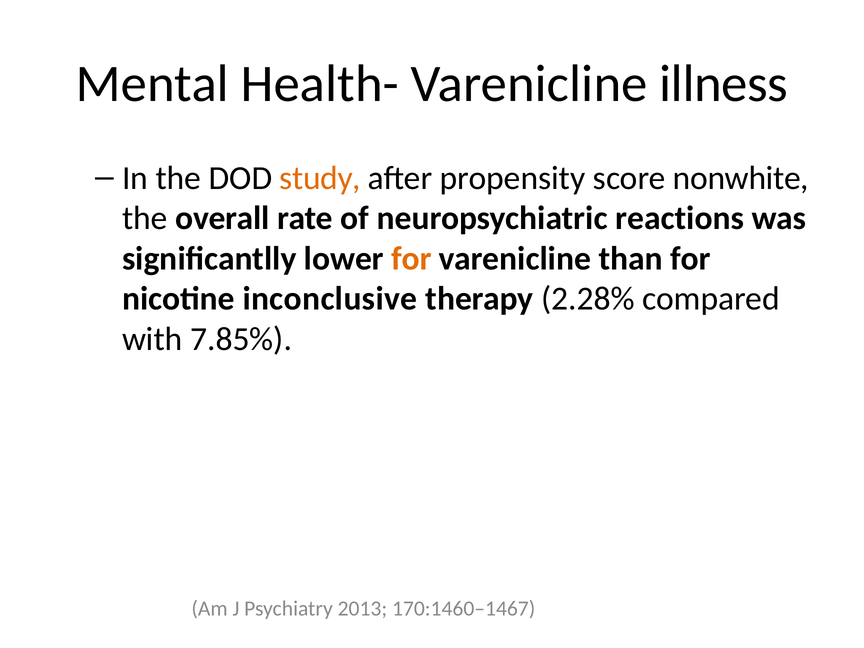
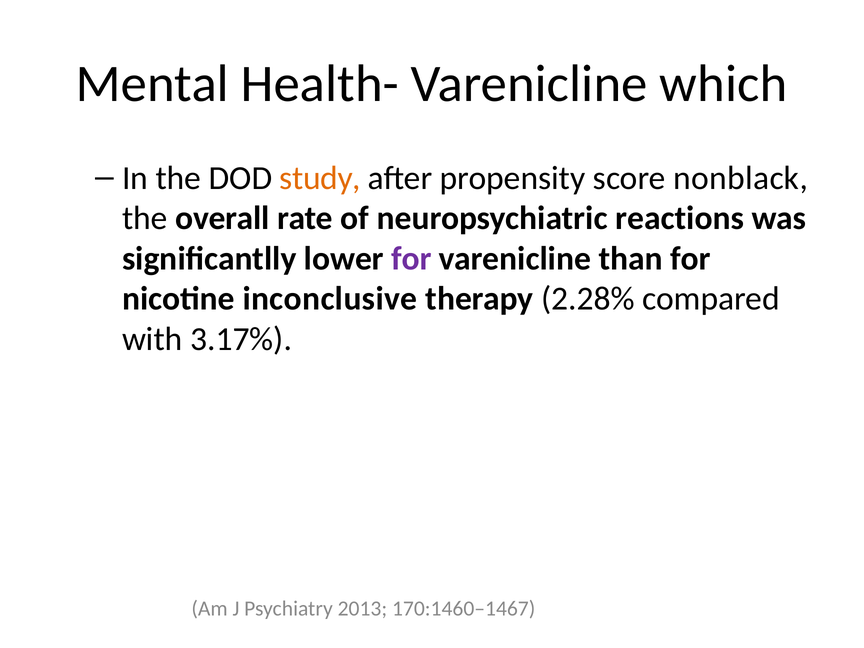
illness: illness -> which (723, 84)
nonwhite: nonwhite -> nonblack (741, 178)
for colour: orange -> purple (411, 258)
7.85%: 7.85% -> 3.17% (241, 339)
